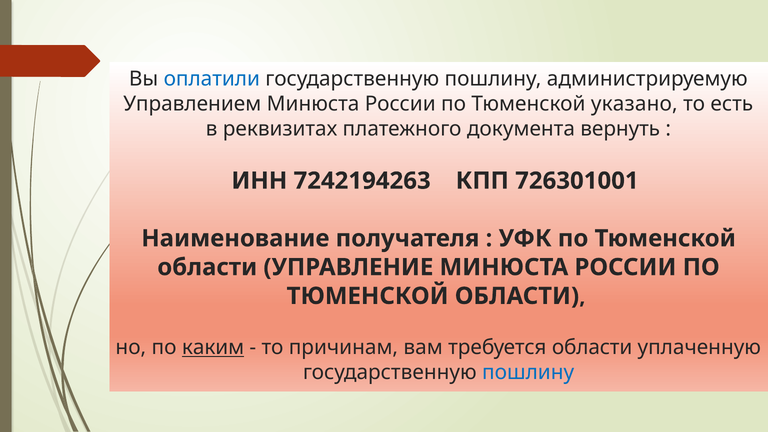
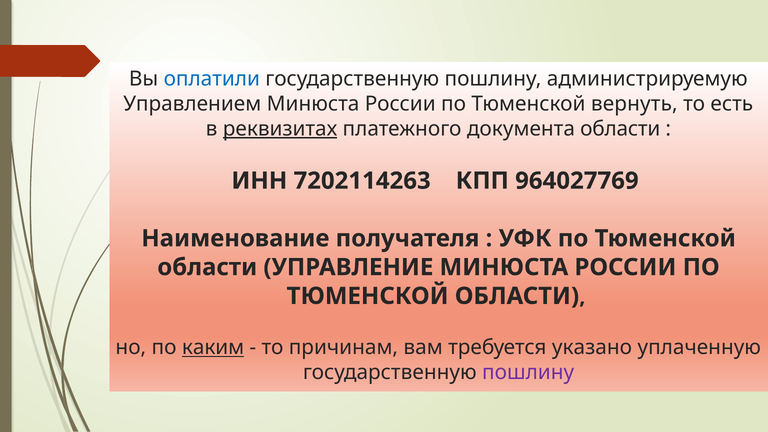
указано: указано -> вернуть (634, 104)
реквизитах underline: none -> present (280, 129)
документа вернуть: вернуть -> области (620, 129)
7242194263: 7242194263 -> 7202114263 (362, 181)
726301001: 726301001 -> 964027769 (577, 181)
требуется области: области -> указано (592, 348)
пошлину colour: blue -> purple (528, 373)
